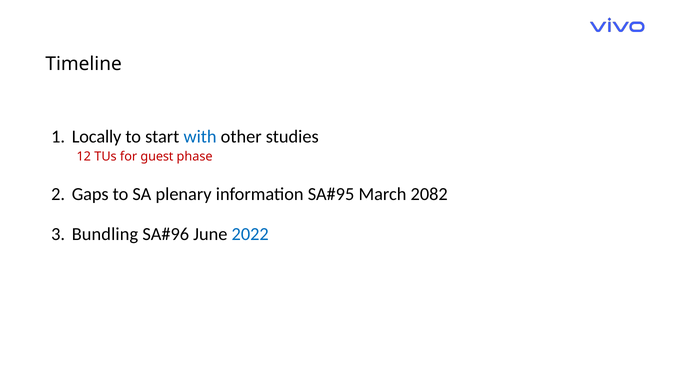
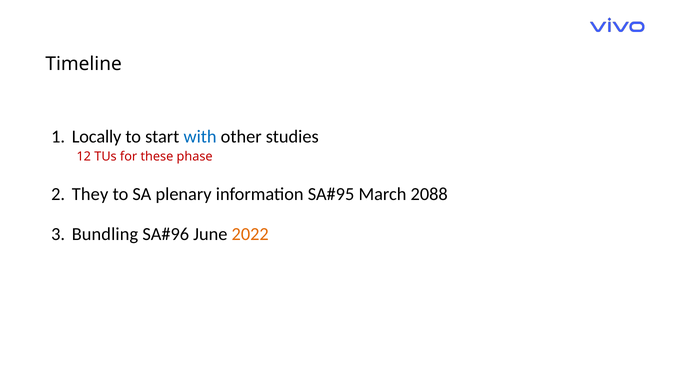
guest: guest -> these (157, 157)
Gaps: Gaps -> They (90, 194)
2082: 2082 -> 2088 (429, 194)
2022 colour: blue -> orange (250, 234)
